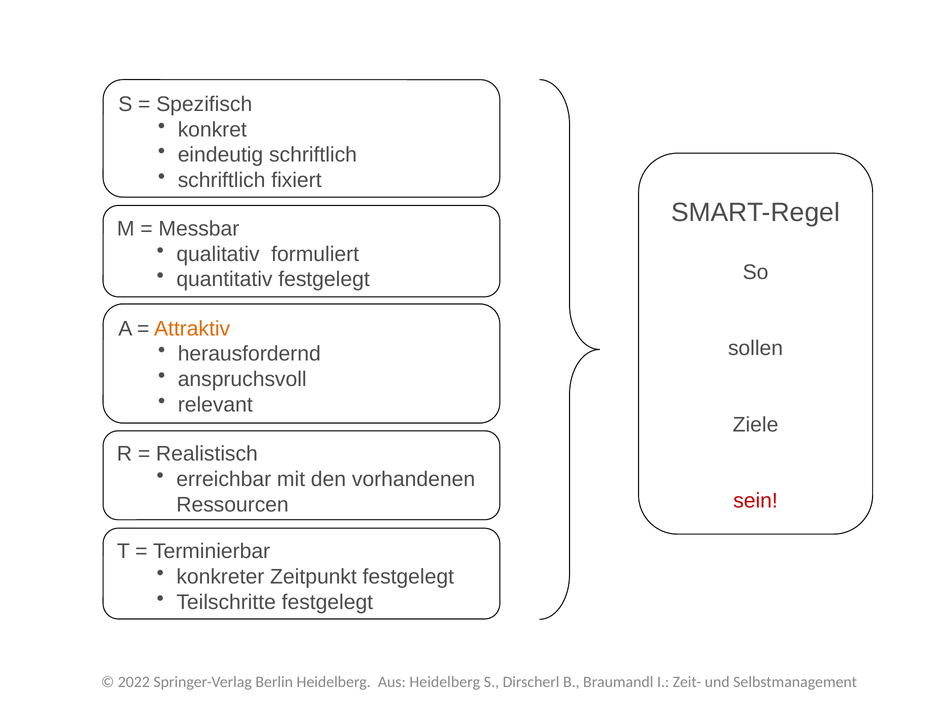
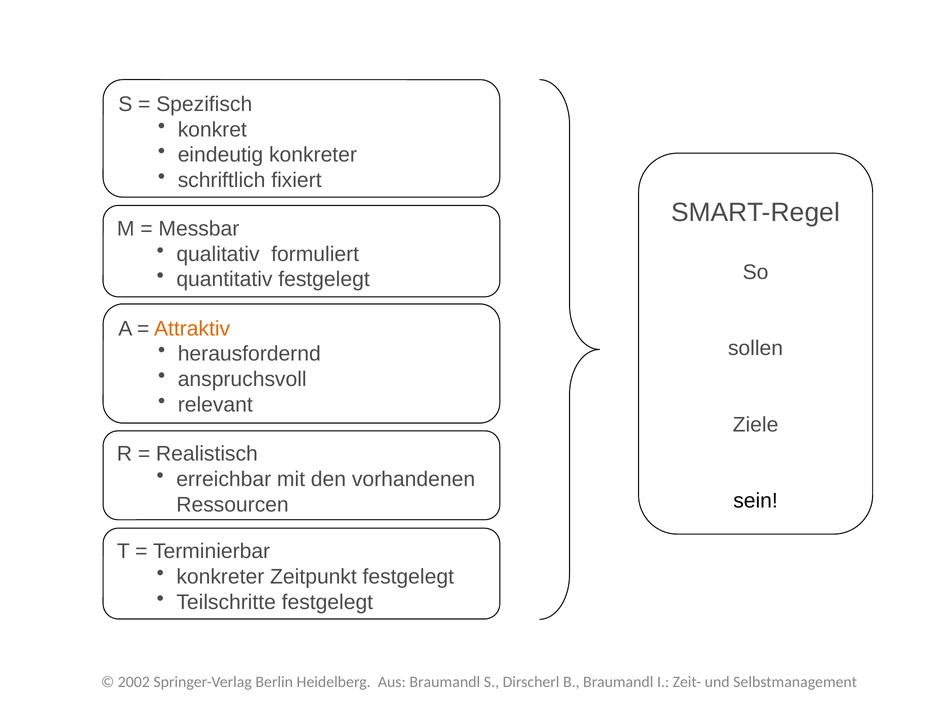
eindeutig schriftlich: schriftlich -> konkreter (313, 155)
sein colour: red -> black (756, 501)
2022: 2022 -> 2002 (134, 682)
Aus Heidelberg: Heidelberg -> Braumandl (445, 682)
